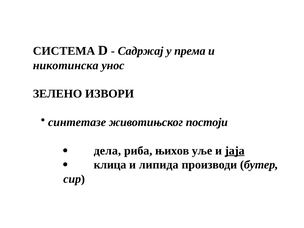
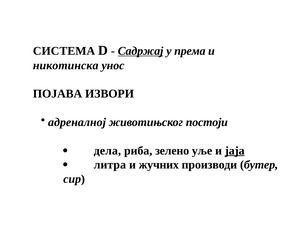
Садржај underline: none -> present (141, 51)
ЗЕЛЕНО: ЗЕЛЕНО -> ПОЈАВА (58, 94)
синтетазе: синтетазе -> адреналној (77, 122)
њихов: њихов -> зелено (172, 151)
клица: клица -> литра (110, 165)
липида: липида -> жучних (159, 165)
